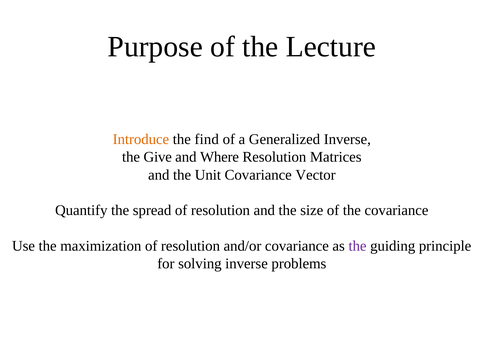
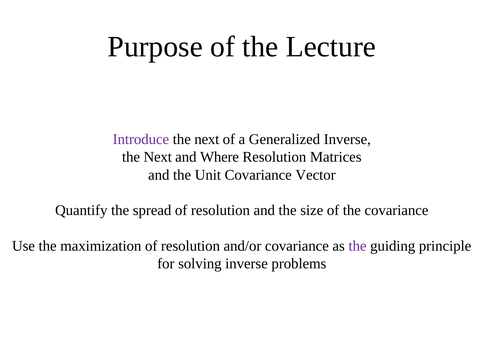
Introduce colour: orange -> purple (141, 139)
find: find -> next (207, 139)
Give: Give -> Next (158, 157)
